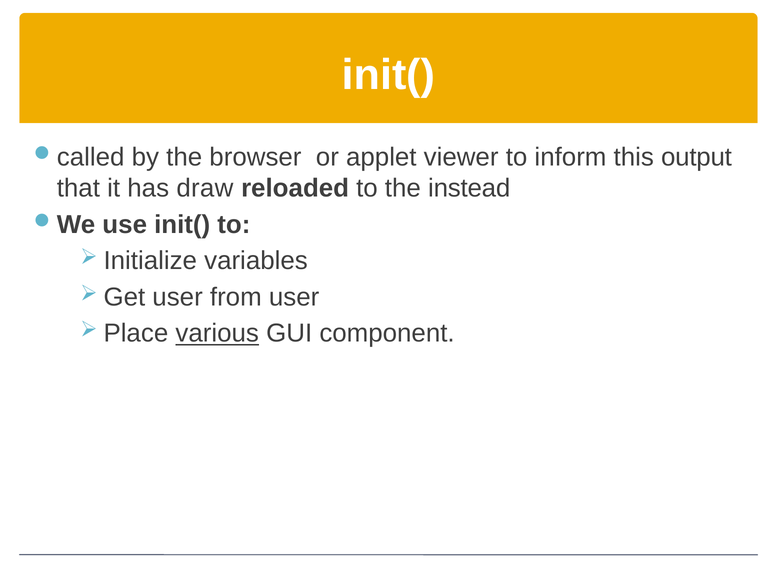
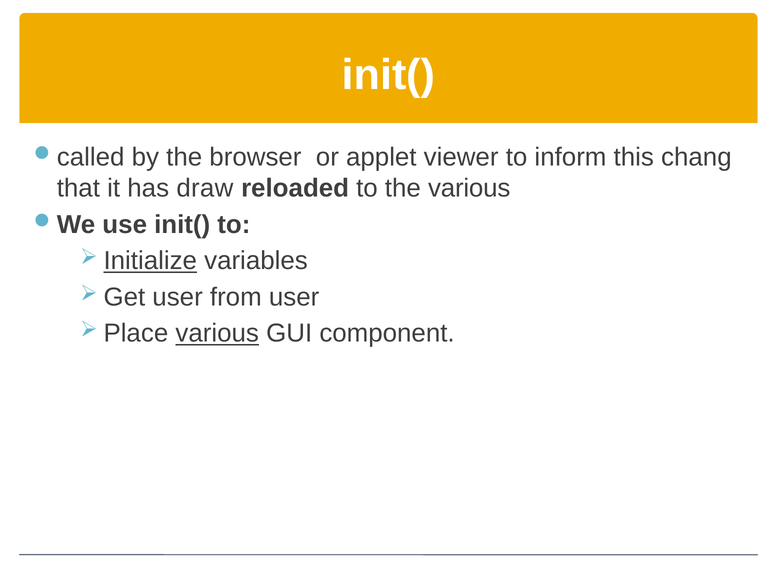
output: output -> chang (696, 157)
the instead: instead -> various (469, 188)
Initialize underline: none -> present (150, 261)
